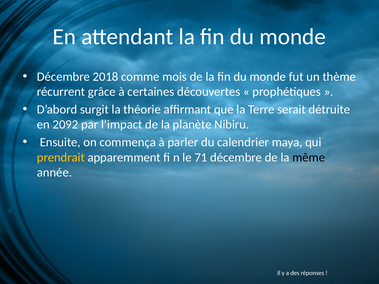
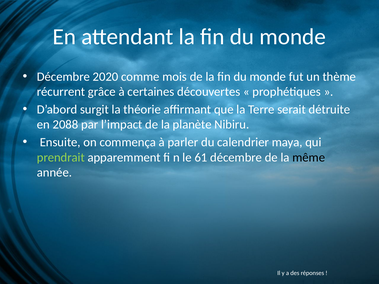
2018: 2018 -> 2020 (106, 77)
2092: 2092 -> 2088 (65, 125)
prendrait colour: yellow -> light green (61, 158)
71: 71 -> 61 (201, 158)
